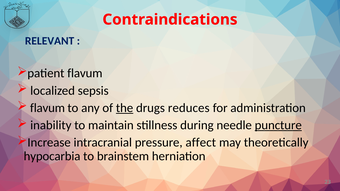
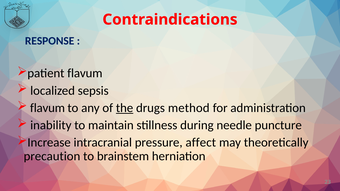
RELEVANT: RELEVANT -> RESPONSE (50, 41)
reduces: reduces -> method (189, 108)
puncture underline: present -> none (278, 125)
hypocarbia: hypocarbia -> precaution (52, 156)
